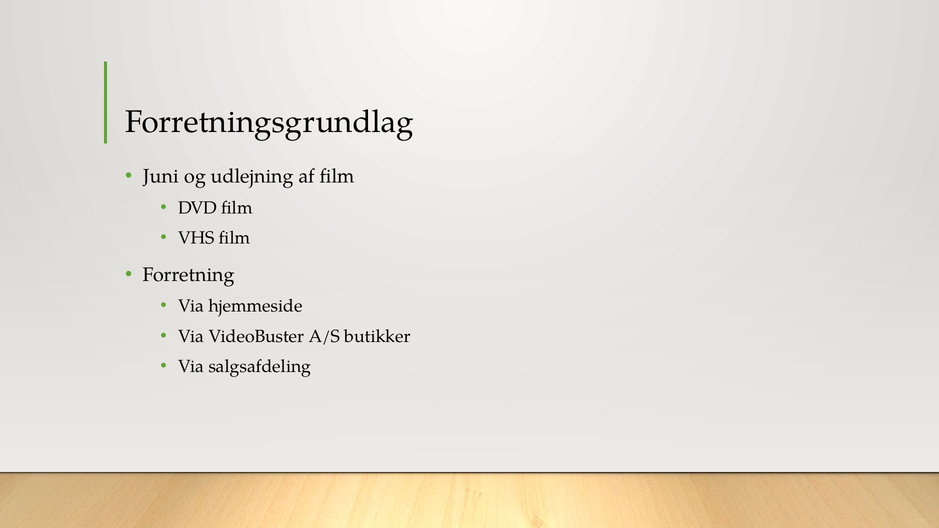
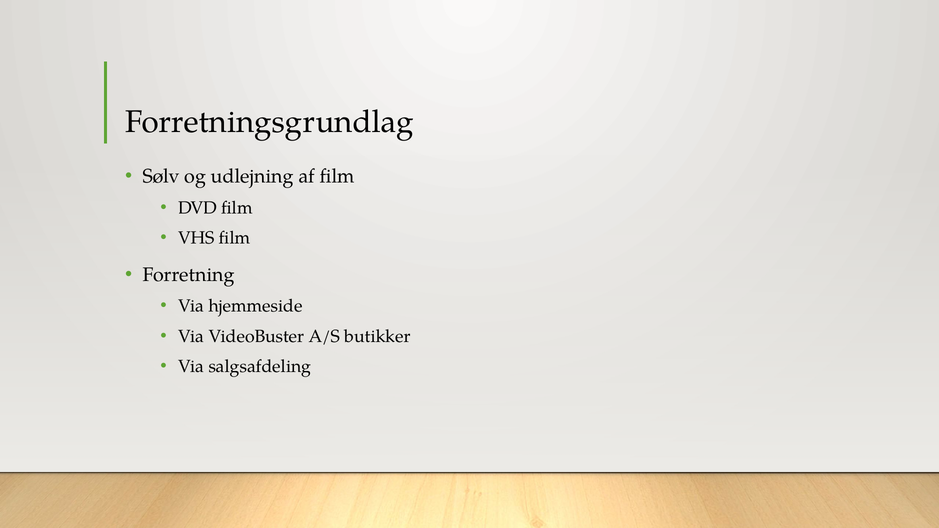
Juni: Juni -> Sølv (161, 177)
